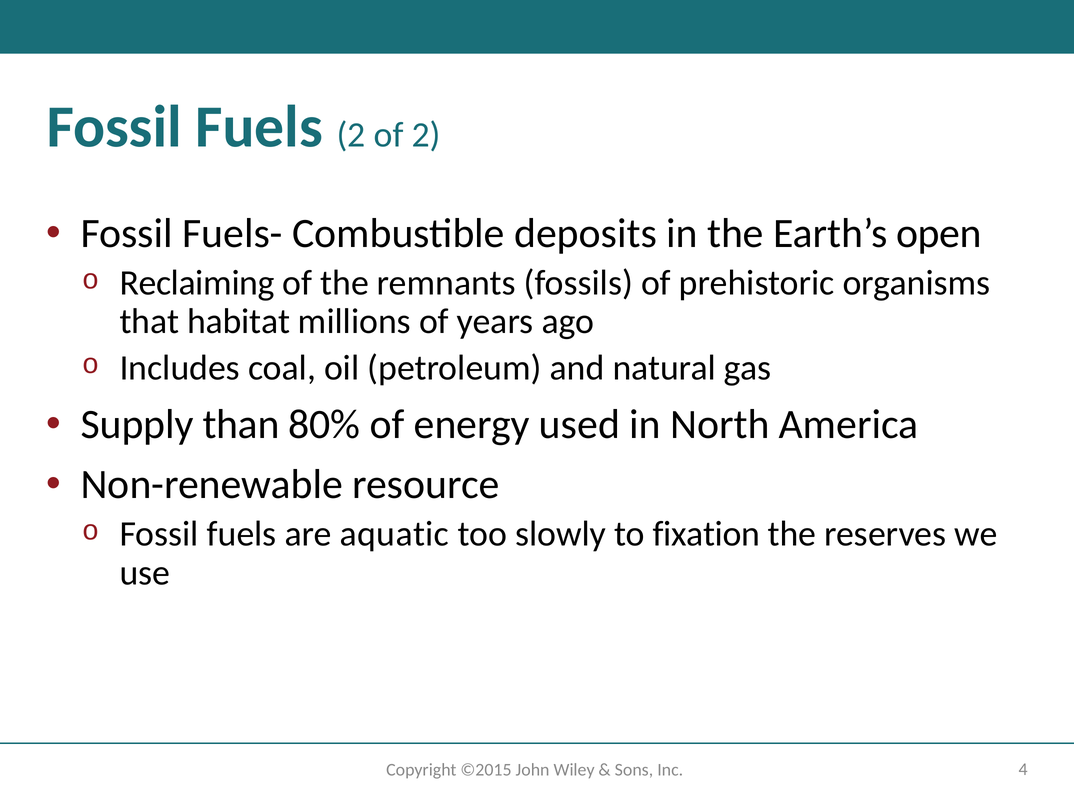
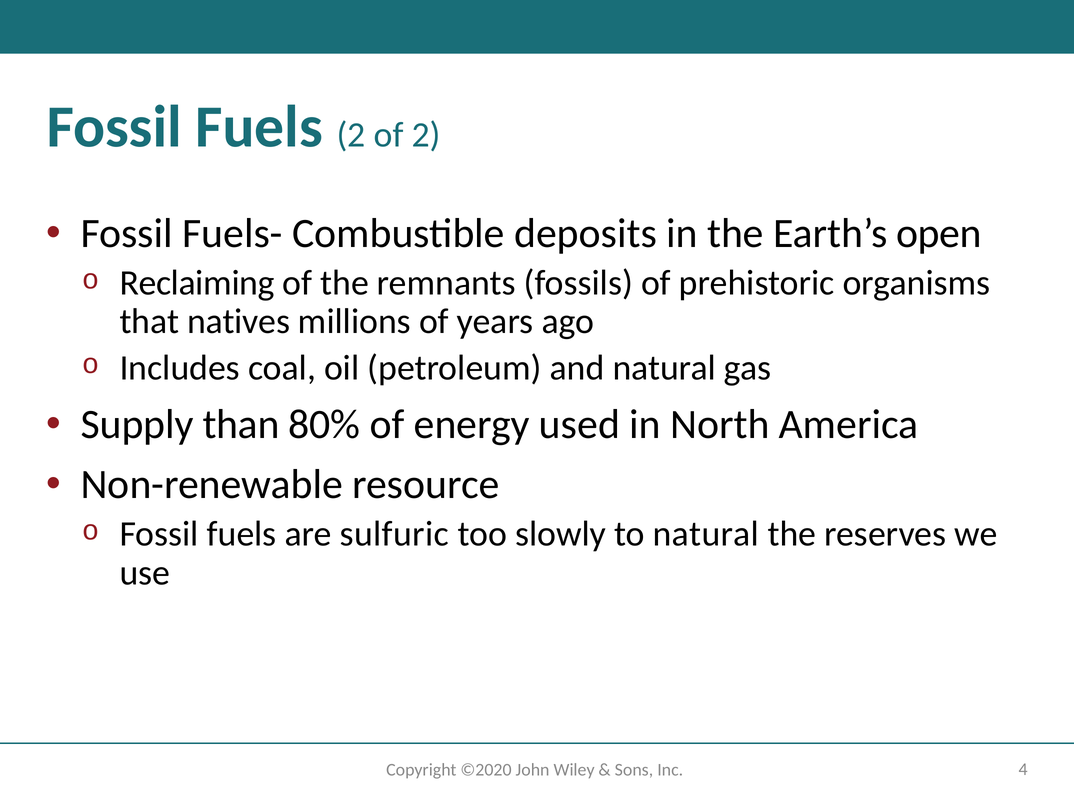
habitat: habitat -> natives (239, 321)
aquatic: aquatic -> sulfuric (394, 534)
to fixation: fixation -> natural (706, 534)
©2015: ©2015 -> ©2020 (486, 769)
